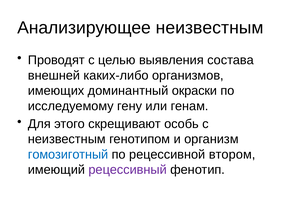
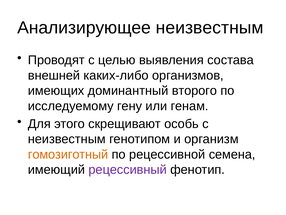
окраски: окраски -> второго (194, 91)
гомозиготный colour: blue -> orange (68, 154)
втором: втором -> семена (232, 154)
